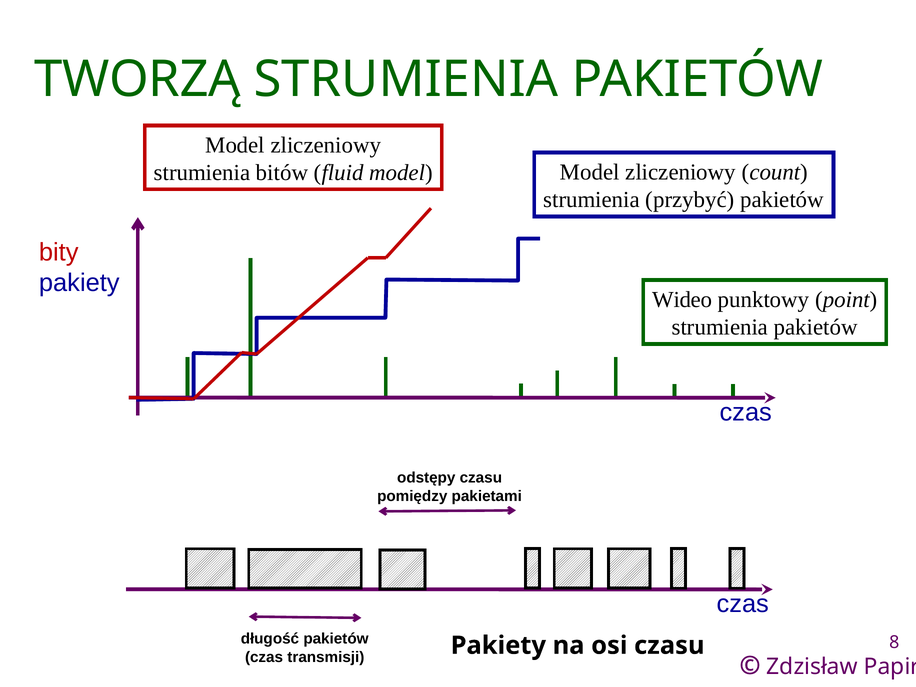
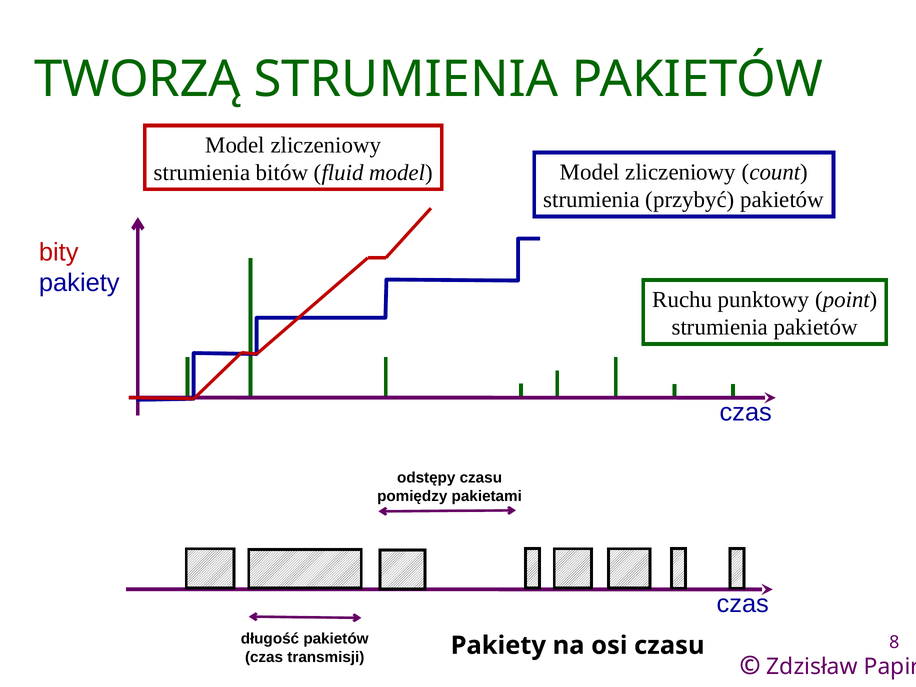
Wideo: Wideo -> Ruchu (682, 300)
